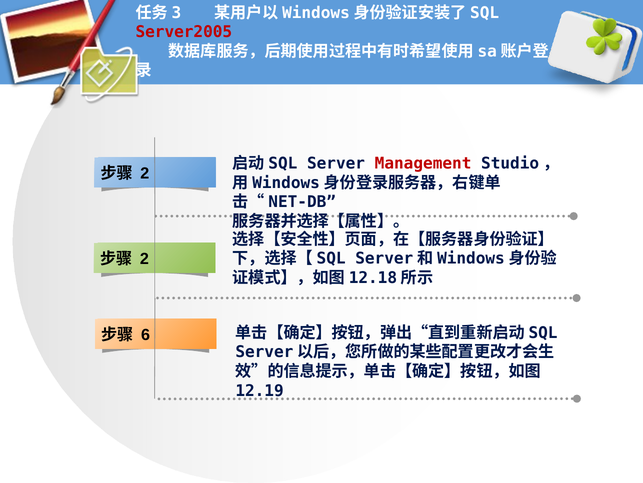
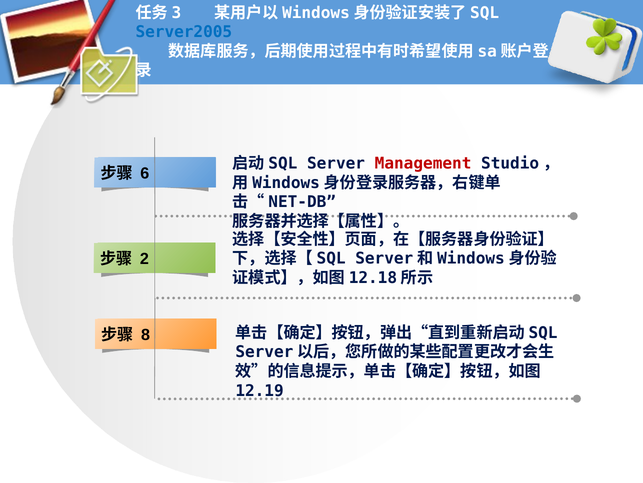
Server2005 colour: red -> blue (184, 32)
2: 2 -> 6 (145, 173)
6: 6 -> 8 (146, 334)
